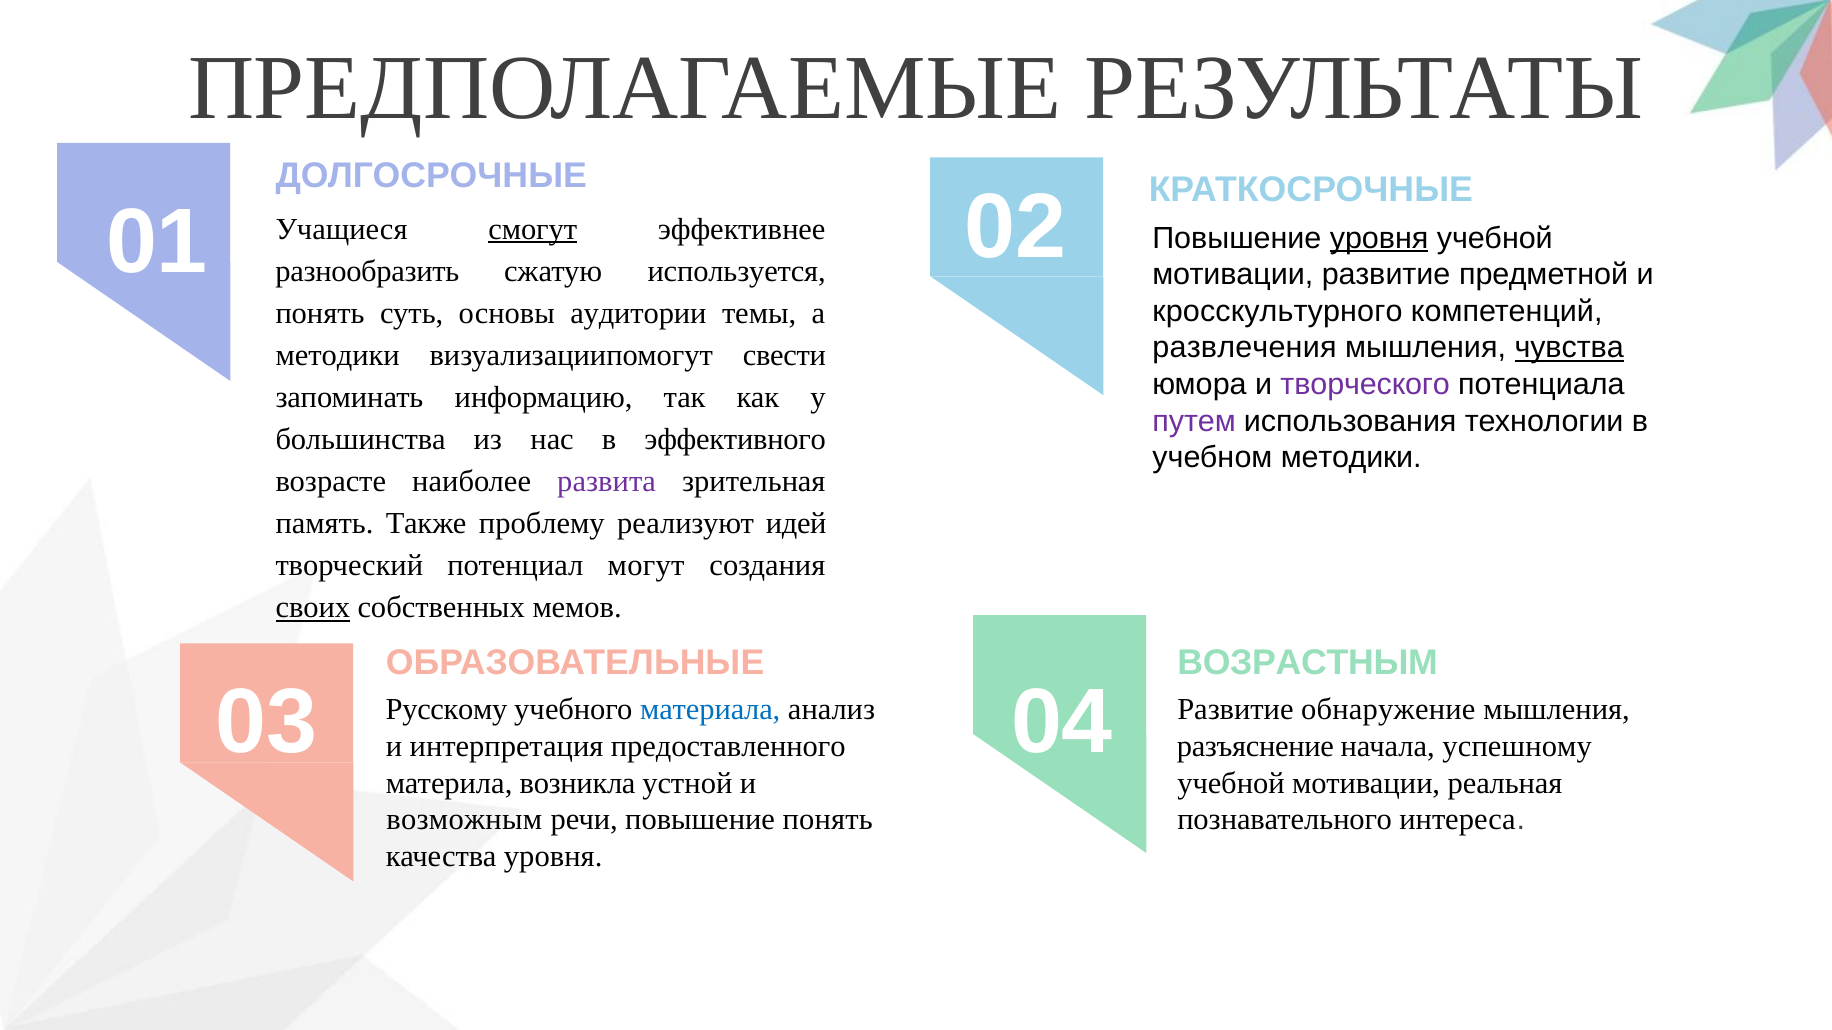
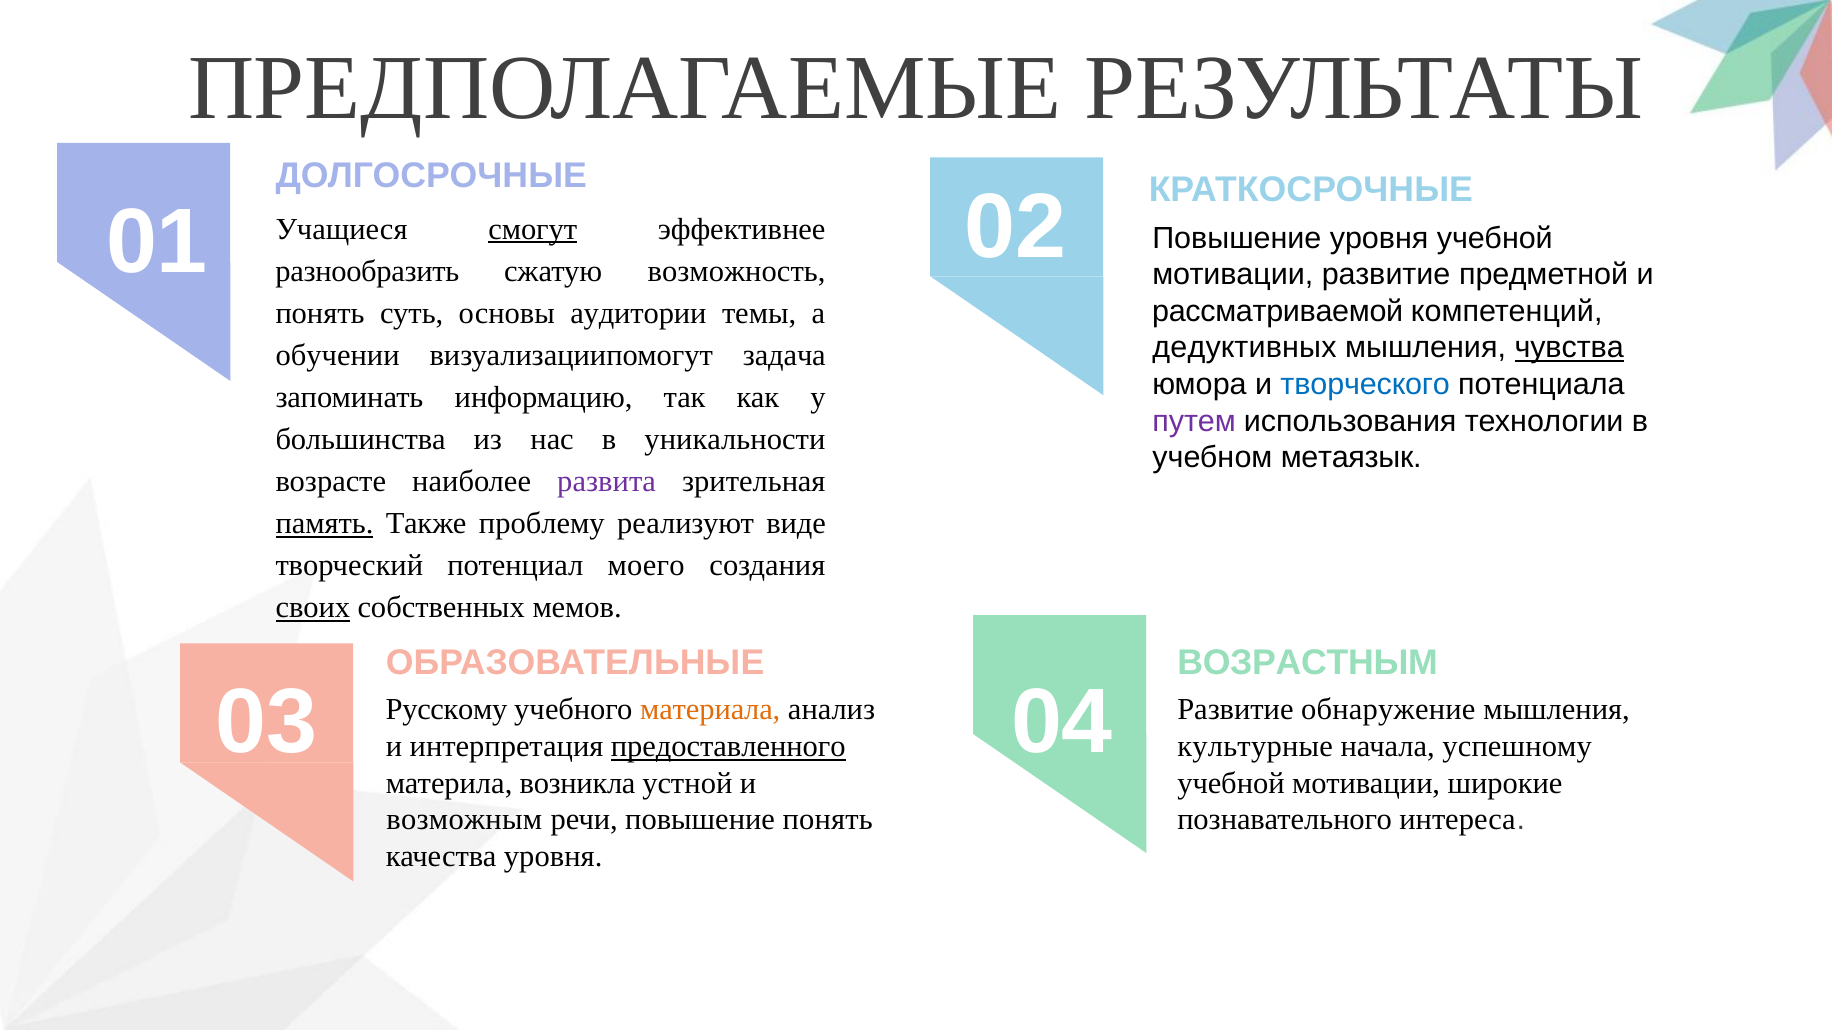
уровня underline: present -> none (1379, 238)
используется: используется -> возможность (737, 271)
кросскультурного: кросскультурного -> рассматриваемой (1278, 311)
развлечения: развлечения -> дедуктивных (1244, 348)
методики: методики -> обучении (338, 355)
свести: свести -> задача (784, 355)
творческого colour: purple -> blue (1365, 385)
эффективного: эффективного -> уникальности (735, 440)
учебном методики: методики -> метаязык (1351, 458)
память underline: none -> present (325, 524)
идей: идей -> виде (796, 524)
могут: могут -> моего (646, 566)
материала colour: blue -> orange (710, 710)
предоставленного underline: none -> present (728, 747)
разъяснение: разъяснение -> культурные (1255, 747)
реальная: реальная -> широкие (1505, 784)
